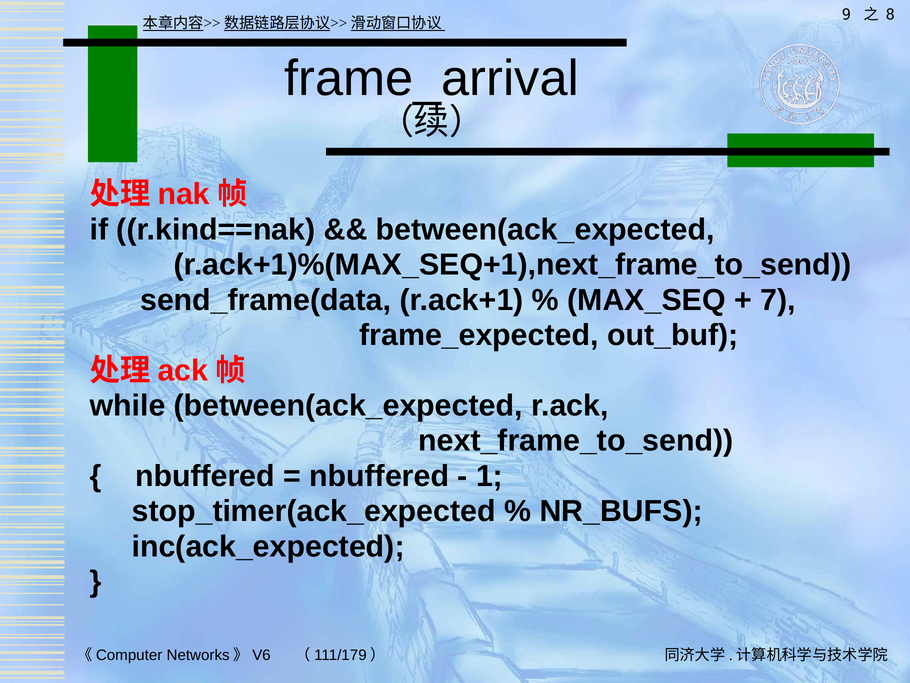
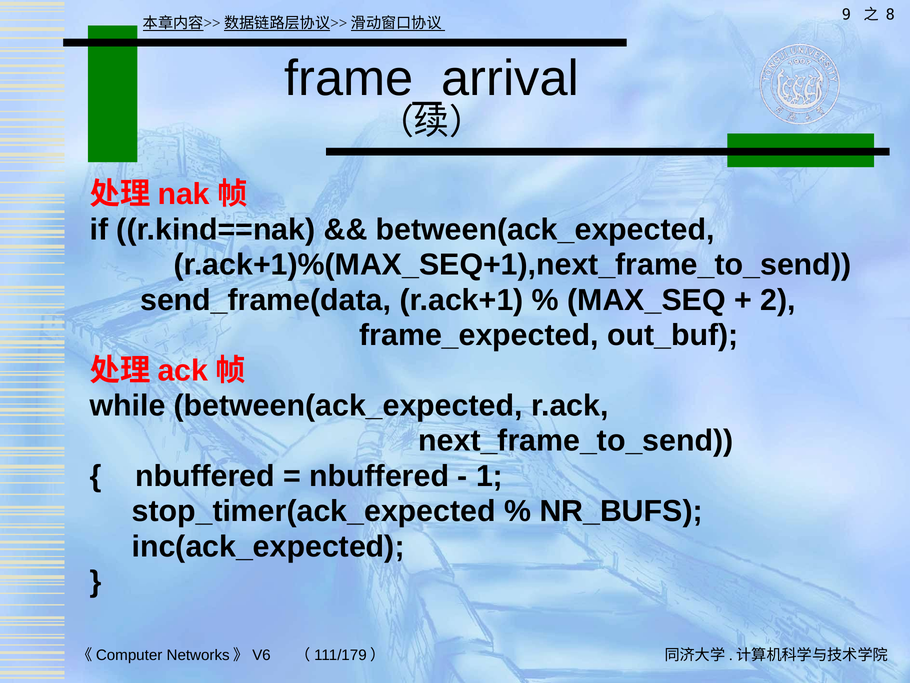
7: 7 -> 2 (778, 300)
